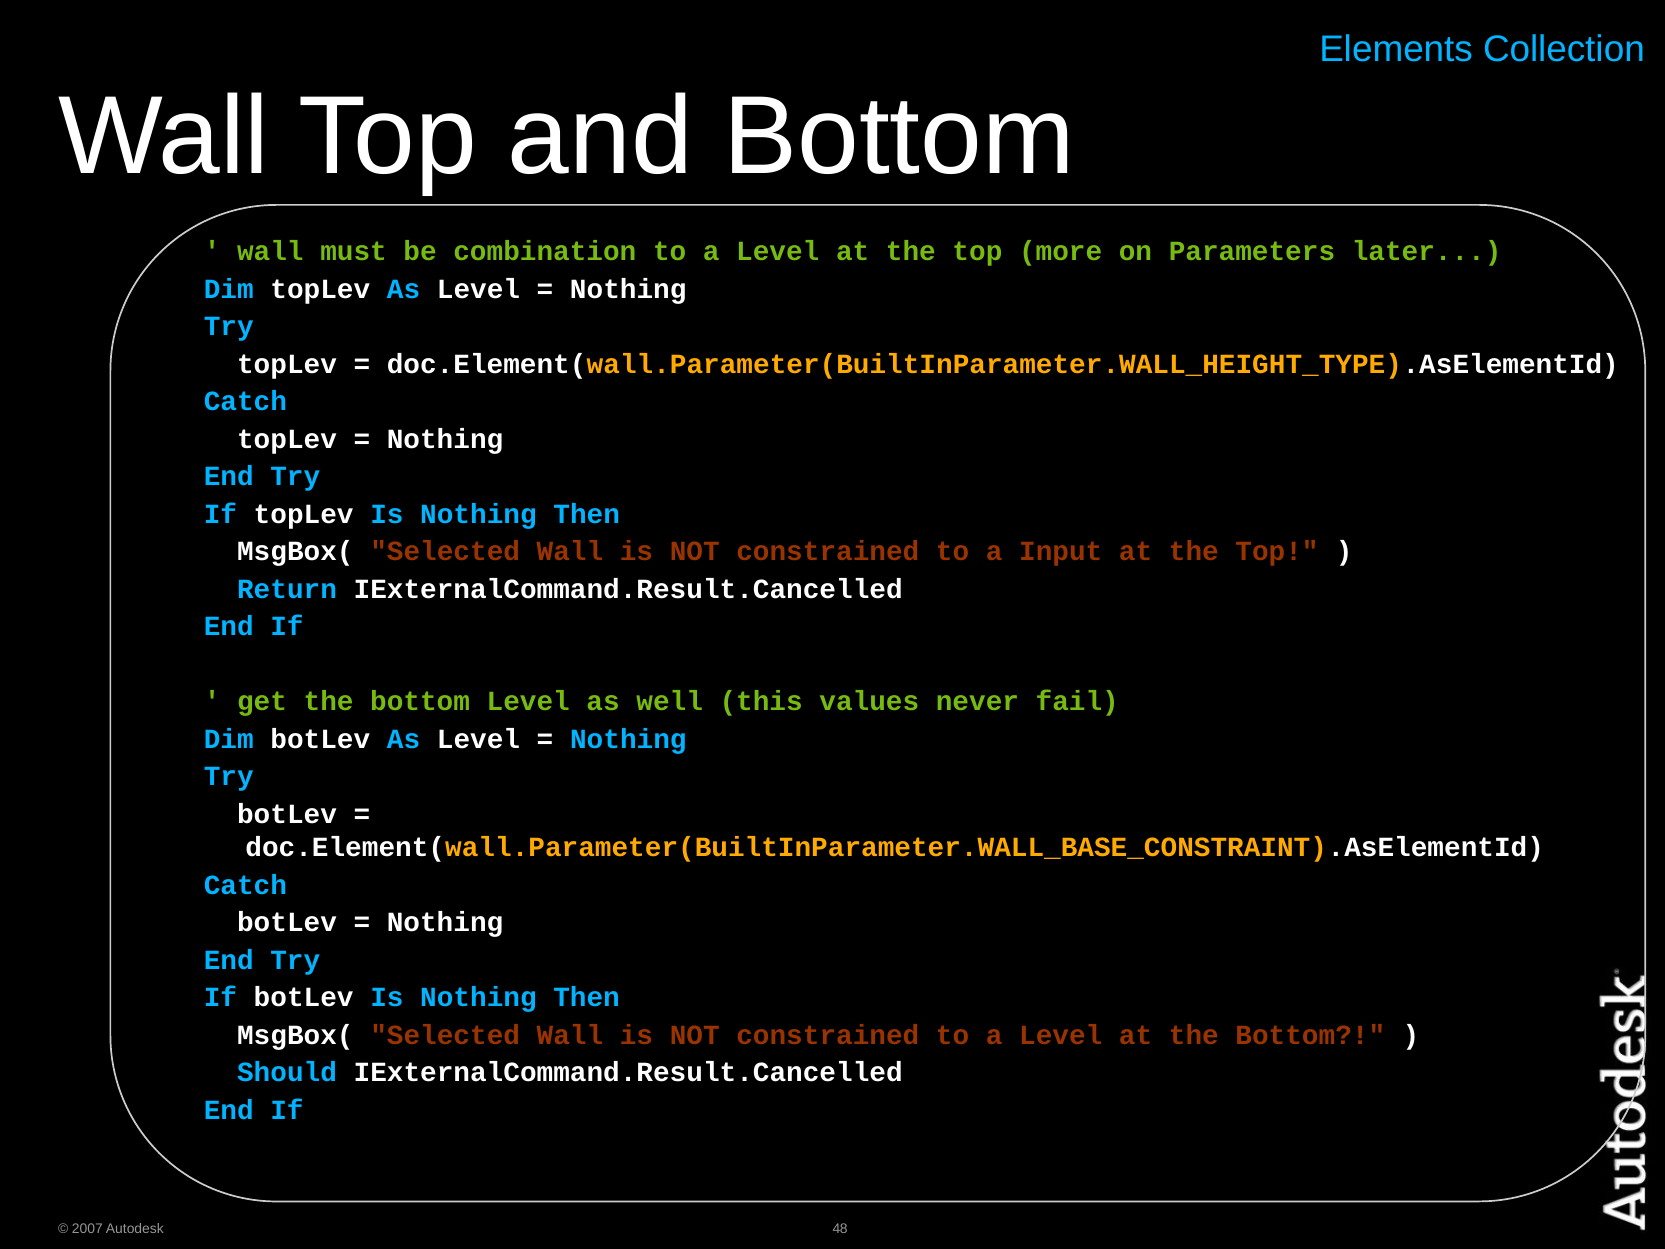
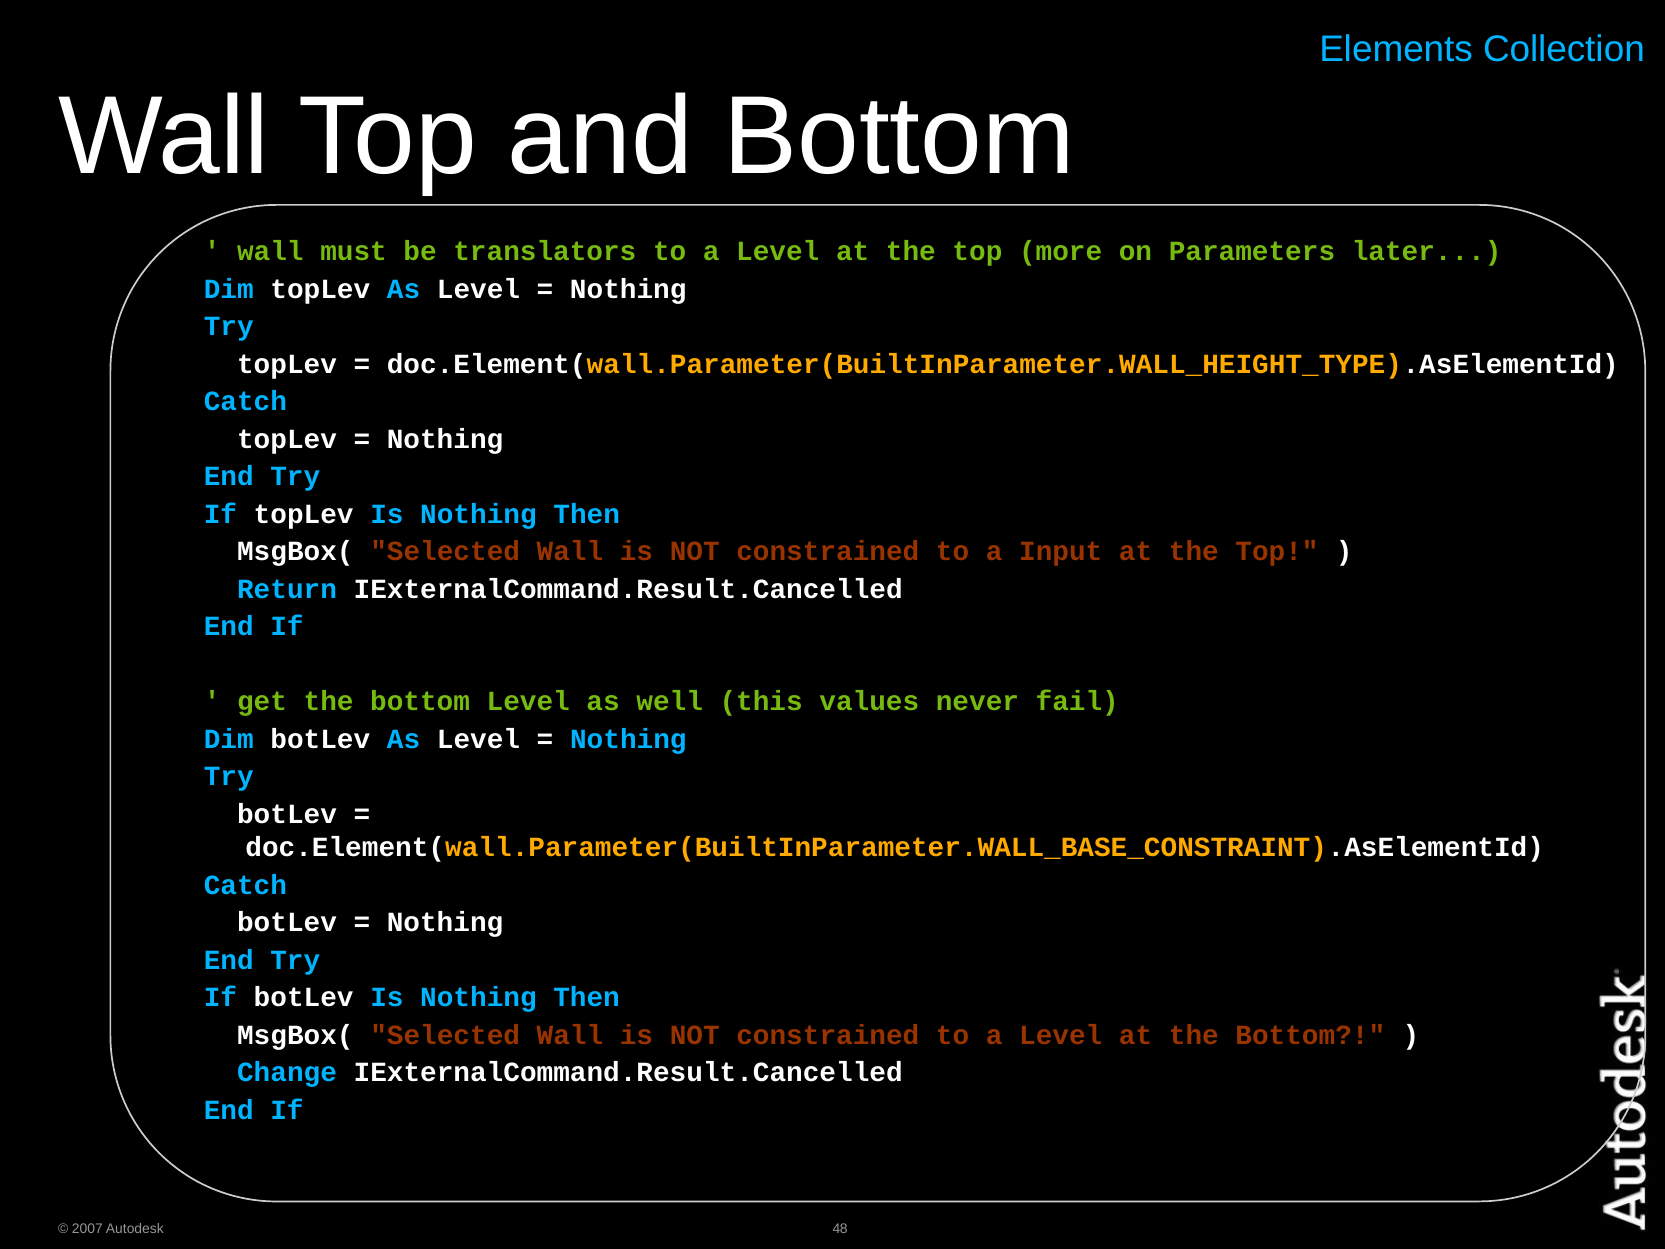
combination: combination -> translators (545, 252)
Should: Should -> Change (287, 1072)
